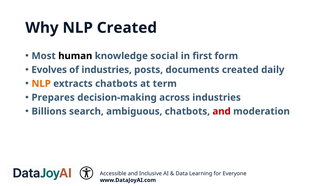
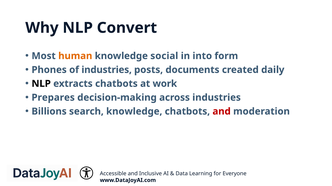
NLP Created: Created -> Convert (127, 28)
human colour: black -> orange (75, 56)
first: first -> into (202, 56)
Evolves: Evolves -> Phones (49, 70)
NLP colour: orange -> black (41, 84)
term: term -> work (165, 84)
search ambiguous: ambiguous -> knowledge (134, 112)
